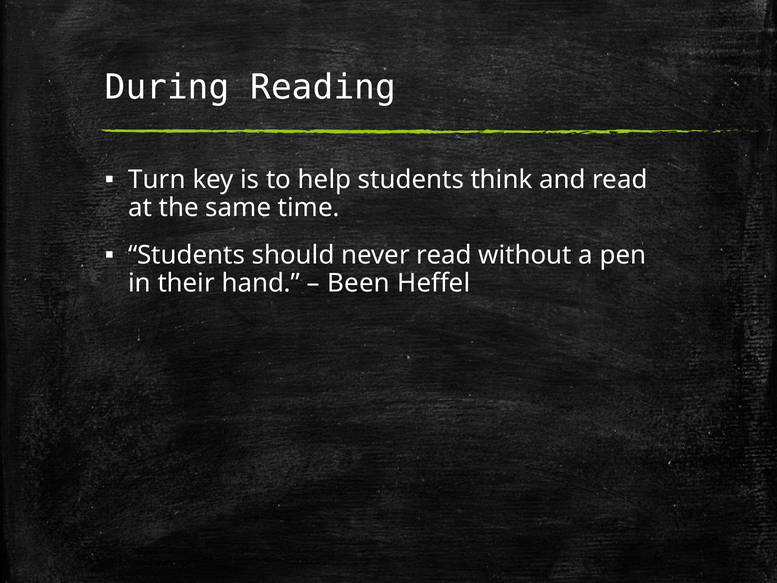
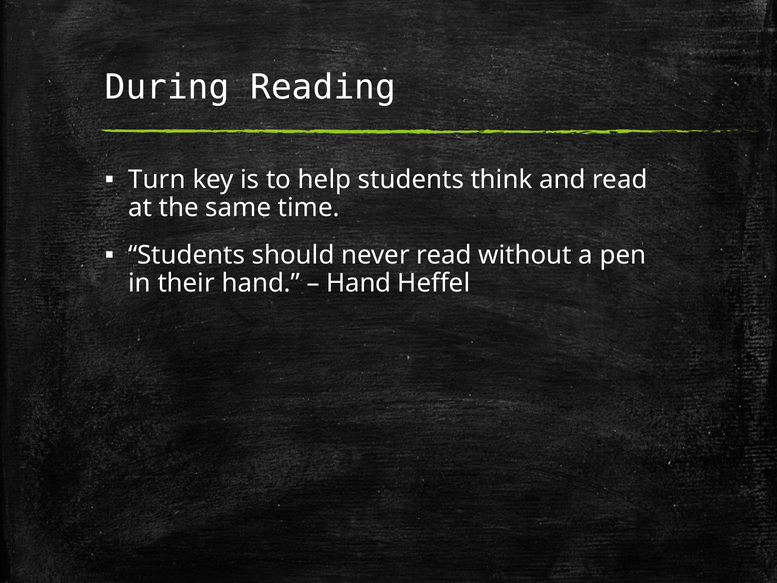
Been: Been -> Hand (359, 283)
